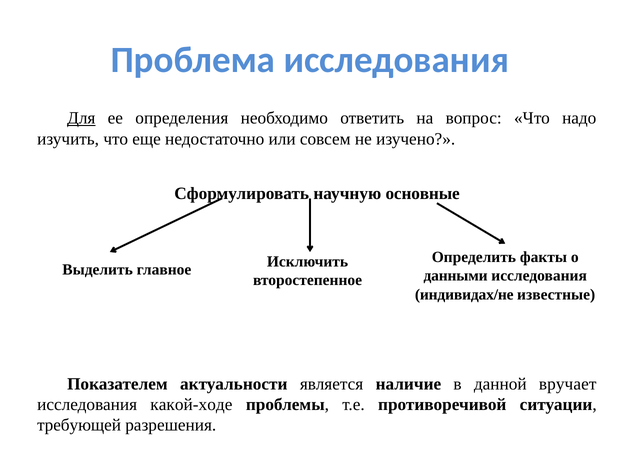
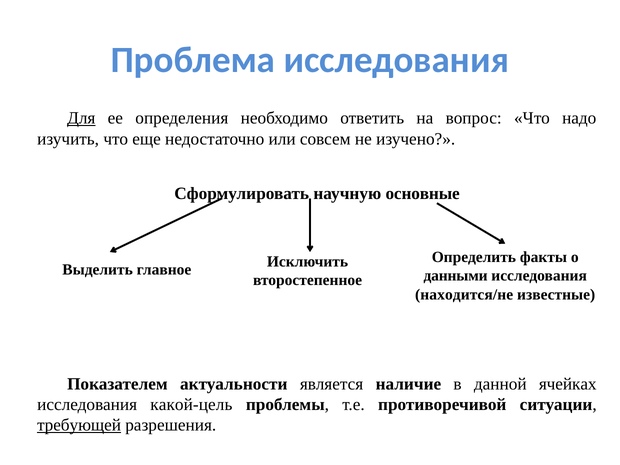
индивидах/не: индивидах/не -> находится/не (464, 294)
вручает: вручает -> ячейках (568, 384)
какой-ходе: какой-ходе -> какой-цель (191, 405)
требующей underline: none -> present (79, 425)
